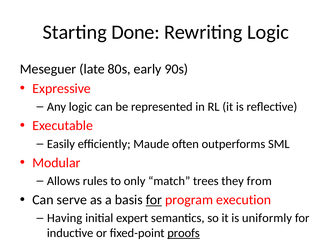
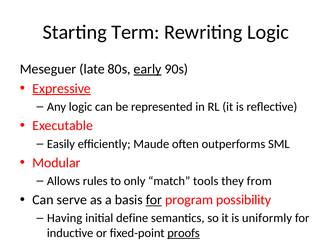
Done: Done -> Term (135, 32)
early underline: none -> present (148, 69)
Expressive underline: none -> present (62, 89)
trees: trees -> tools (206, 181)
execution: execution -> possibility (244, 200)
expert: expert -> define (132, 218)
